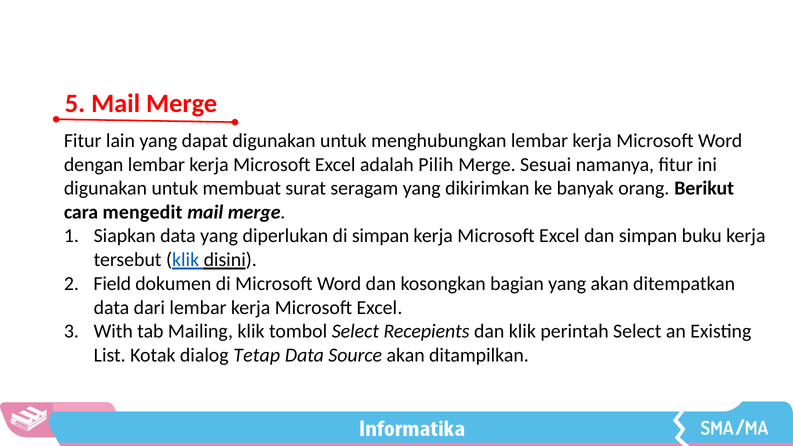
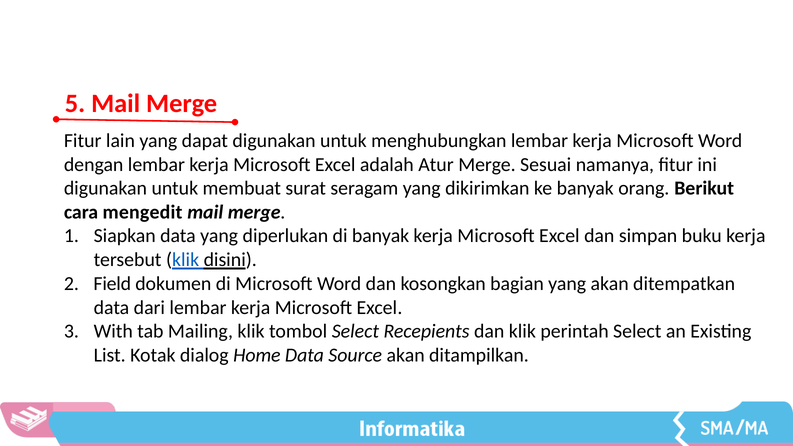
Pilih: Pilih -> Atur (436, 165)
di simpan: simpan -> banyak (381, 236)
Tetap: Tetap -> Home (257, 355)
